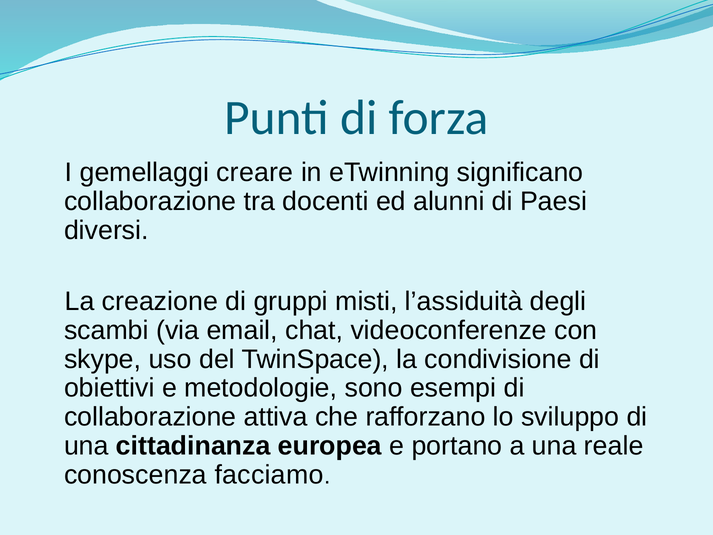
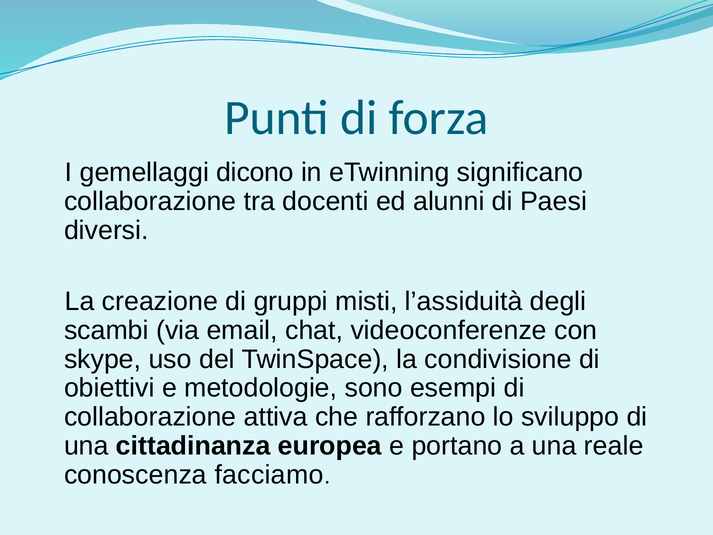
creare: creare -> dicono (255, 172)
